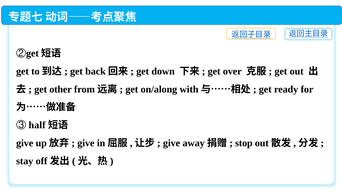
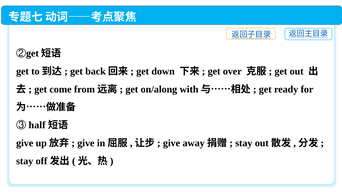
other: other -> come (61, 89)
stop: stop -> stay (244, 143)
